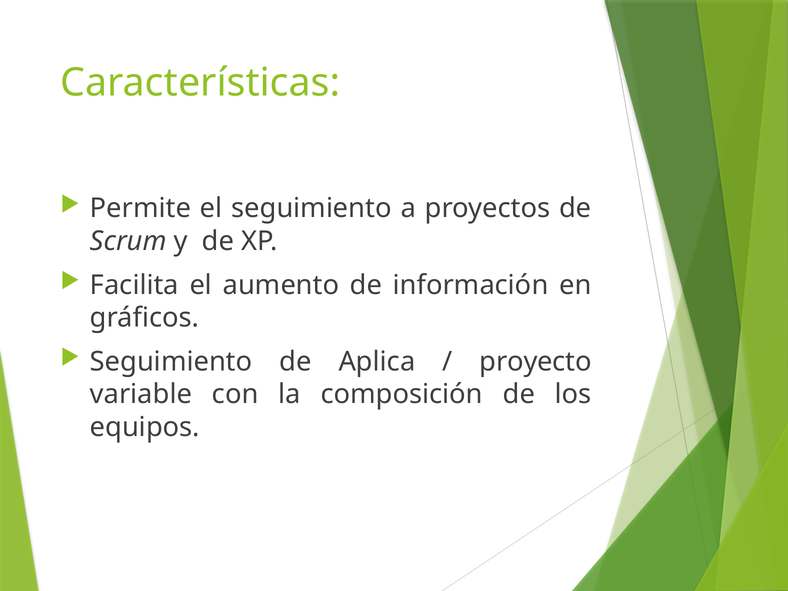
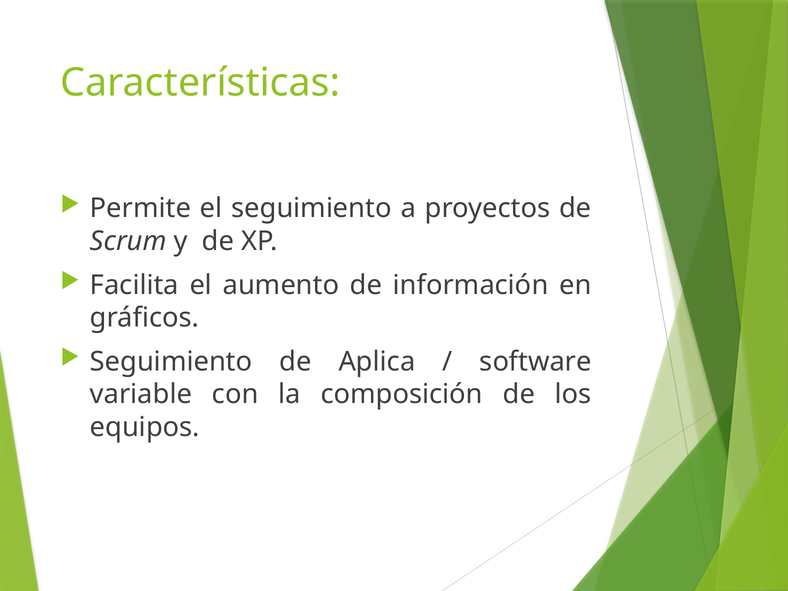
proyecto: proyecto -> software (535, 362)
